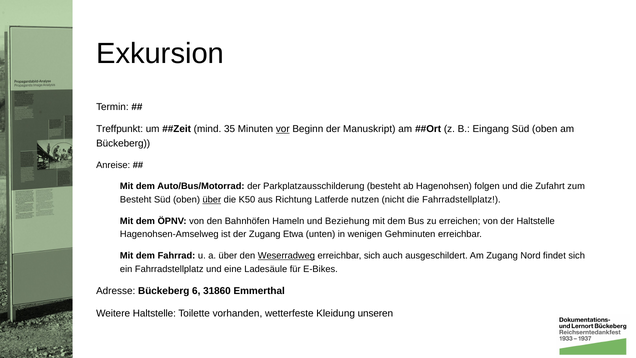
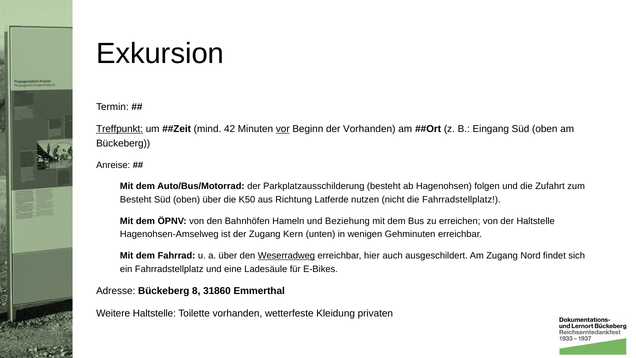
Treffpunkt underline: none -> present (120, 129)
35: 35 -> 42 (230, 129)
der Manuskript: Manuskript -> Vorhanden (369, 129)
über underline: present -> none (212, 200)
Etwa: Etwa -> Kern (293, 234)
erreichbar sich: sich -> hier (372, 256)
6: 6 -> 8 (196, 291)
unseren: unseren -> privaten (375, 313)
